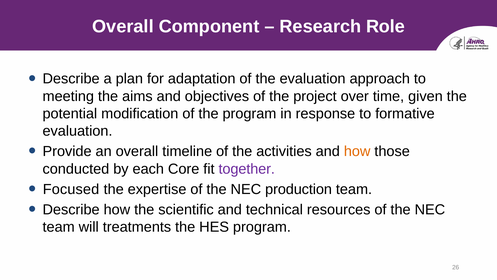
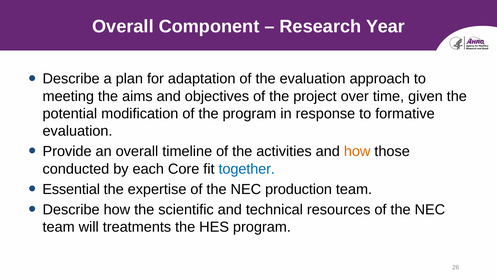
Role: Role -> Year (385, 26)
together colour: purple -> blue (247, 169)
Focused: Focused -> Essential (71, 189)
